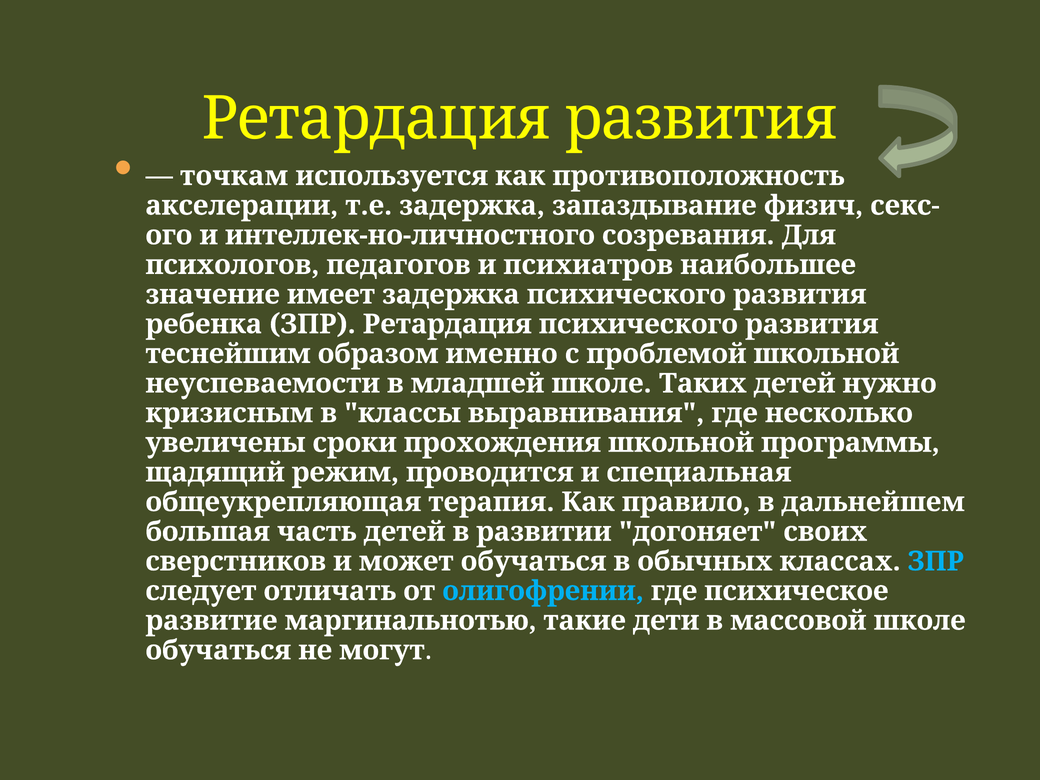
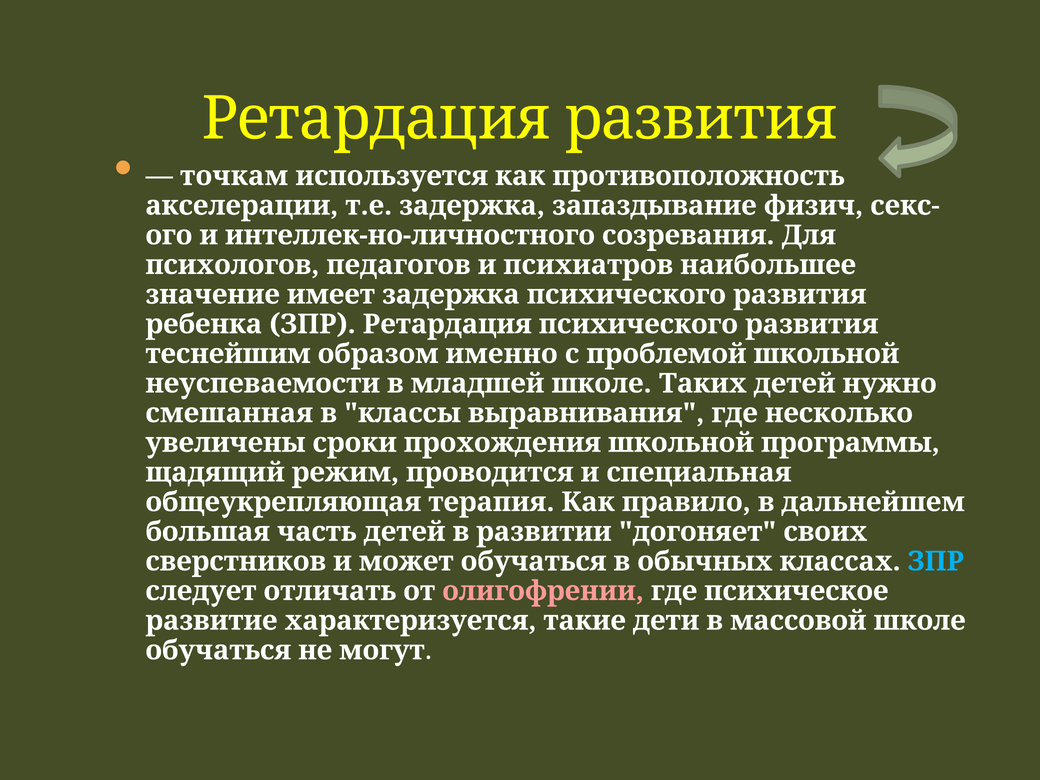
кризисным: кризисным -> смешанная (229, 413)
олигофрении colour: light blue -> pink (543, 591)
маргинальнотью: маргинальнотью -> характеризуется (411, 621)
